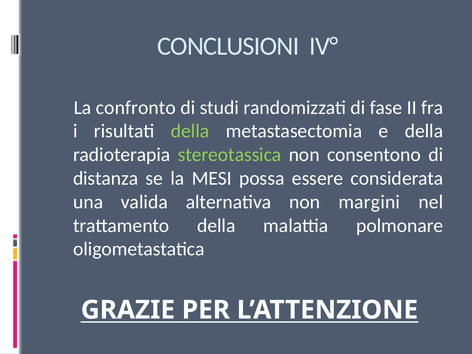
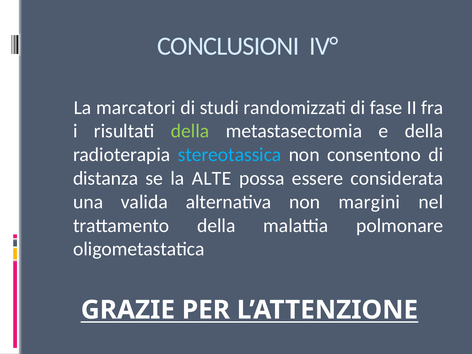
confronto: confronto -> marcatori (136, 108)
stereotassica colour: light green -> light blue (230, 155)
MESI: MESI -> ALTE (212, 178)
